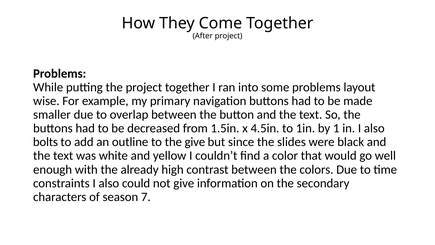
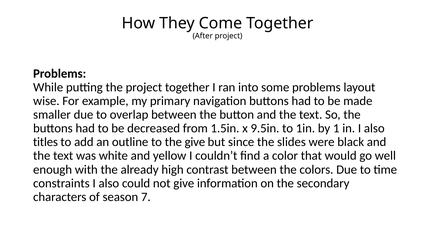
4.5in: 4.5in -> 9.5in (265, 128)
bolts: bolts -> titles (45, 142)
